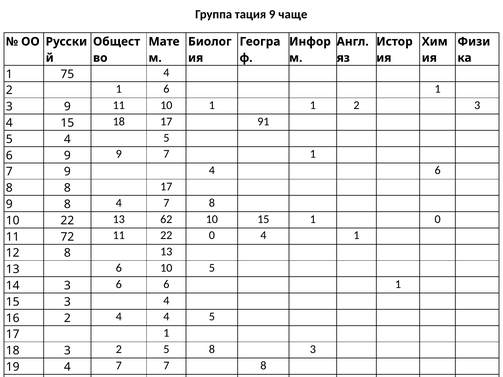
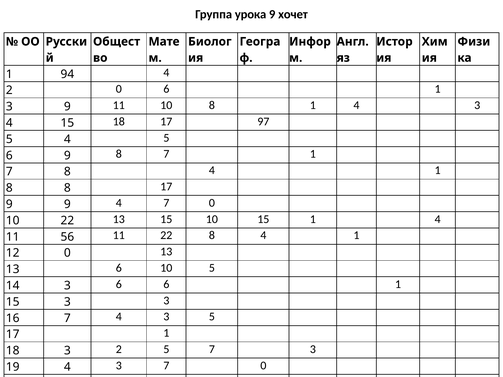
тация: тация -> урока (251, 14)
чаще: чаще -> хочет (293, 14)
75: 75 -> 94 (67, 74)
1: 1 -> 0 (119, 89)
10 1: 1 -> 8 (212, 105)
2: 2 -> 4 (356, 105)
91: 91 -> 97 (263, 122)
9 9: 9 -> 8 (119, 154)
7 9: 9 -> 8 (67, 172)
6: 6 -> 1 (438, 170)
9 8: 8 -> 9 (67, 204)
4 7 8: 8 -> 0 (212, 203)
13 62: 62 -> 15 (166, 219)
15 1 0: 0 -> 4 (438, 219)
72: 72 -> 56 (67, 237)
22 0: 0 -> 8 (212, 236)
12 8: 8 -> 0 (67, 253)
15 3 4: 4 -> 3 (166, 301)
16 2: 2 -> 7 (67, 318)
4: 4 -> 3 (166, 317)
5 8: 8 -> 7 (212, 349)
19 4 7: 7 -> 3 (119, 366)
8: 8 -> 0 (263, 366)
